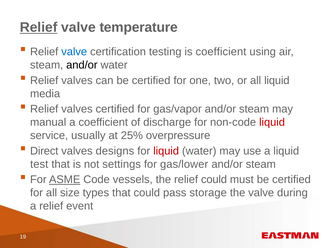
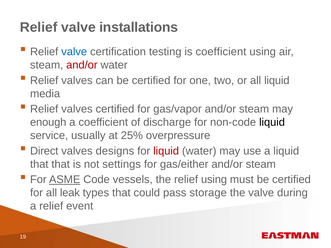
Relief underline: present -> none (39, 27)
temperature: temperature -> installations (139, 27)
and/or colour: black -> red (82, 65)
manual: manual -> enough (48, 122)
liquid colour: red -> black (272, 122)
test: test -> that (39, 164)
gas/lower: gas/lower -> gas/either (184, 164)
relief could: could -> using (214, 180)
size: size -> leak (70, 193)
